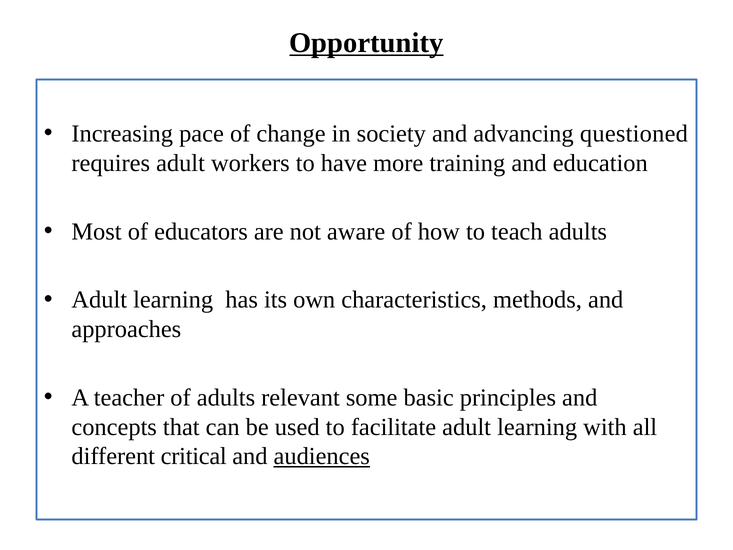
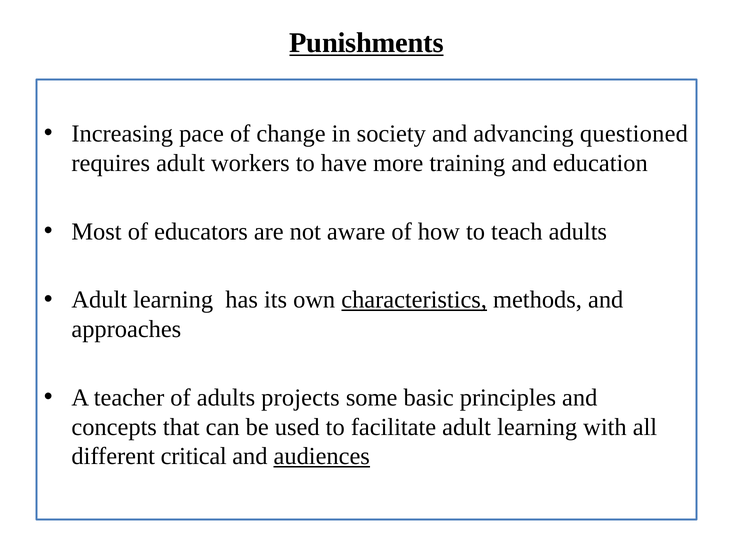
Opportunity: Opportunity -> Punishments (367, 43)
characteristics underline: none -> present (414, 300)
relevant: relevant -> projects (300, 397)
